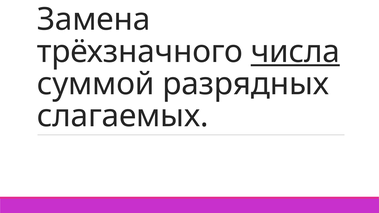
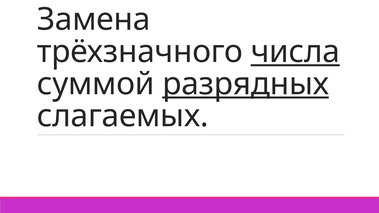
разрядных underline: none -> present (246, 84)
